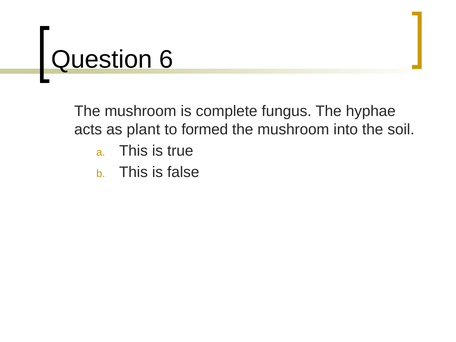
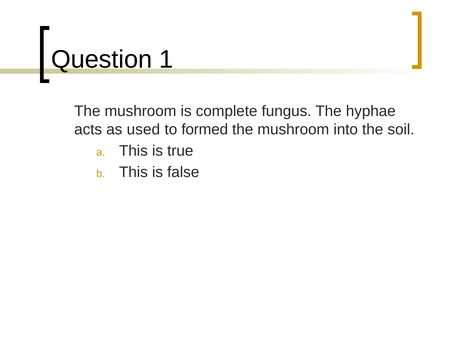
6: 6 -> 1 (166, 60)
plant: plant -> used (143, 130)
